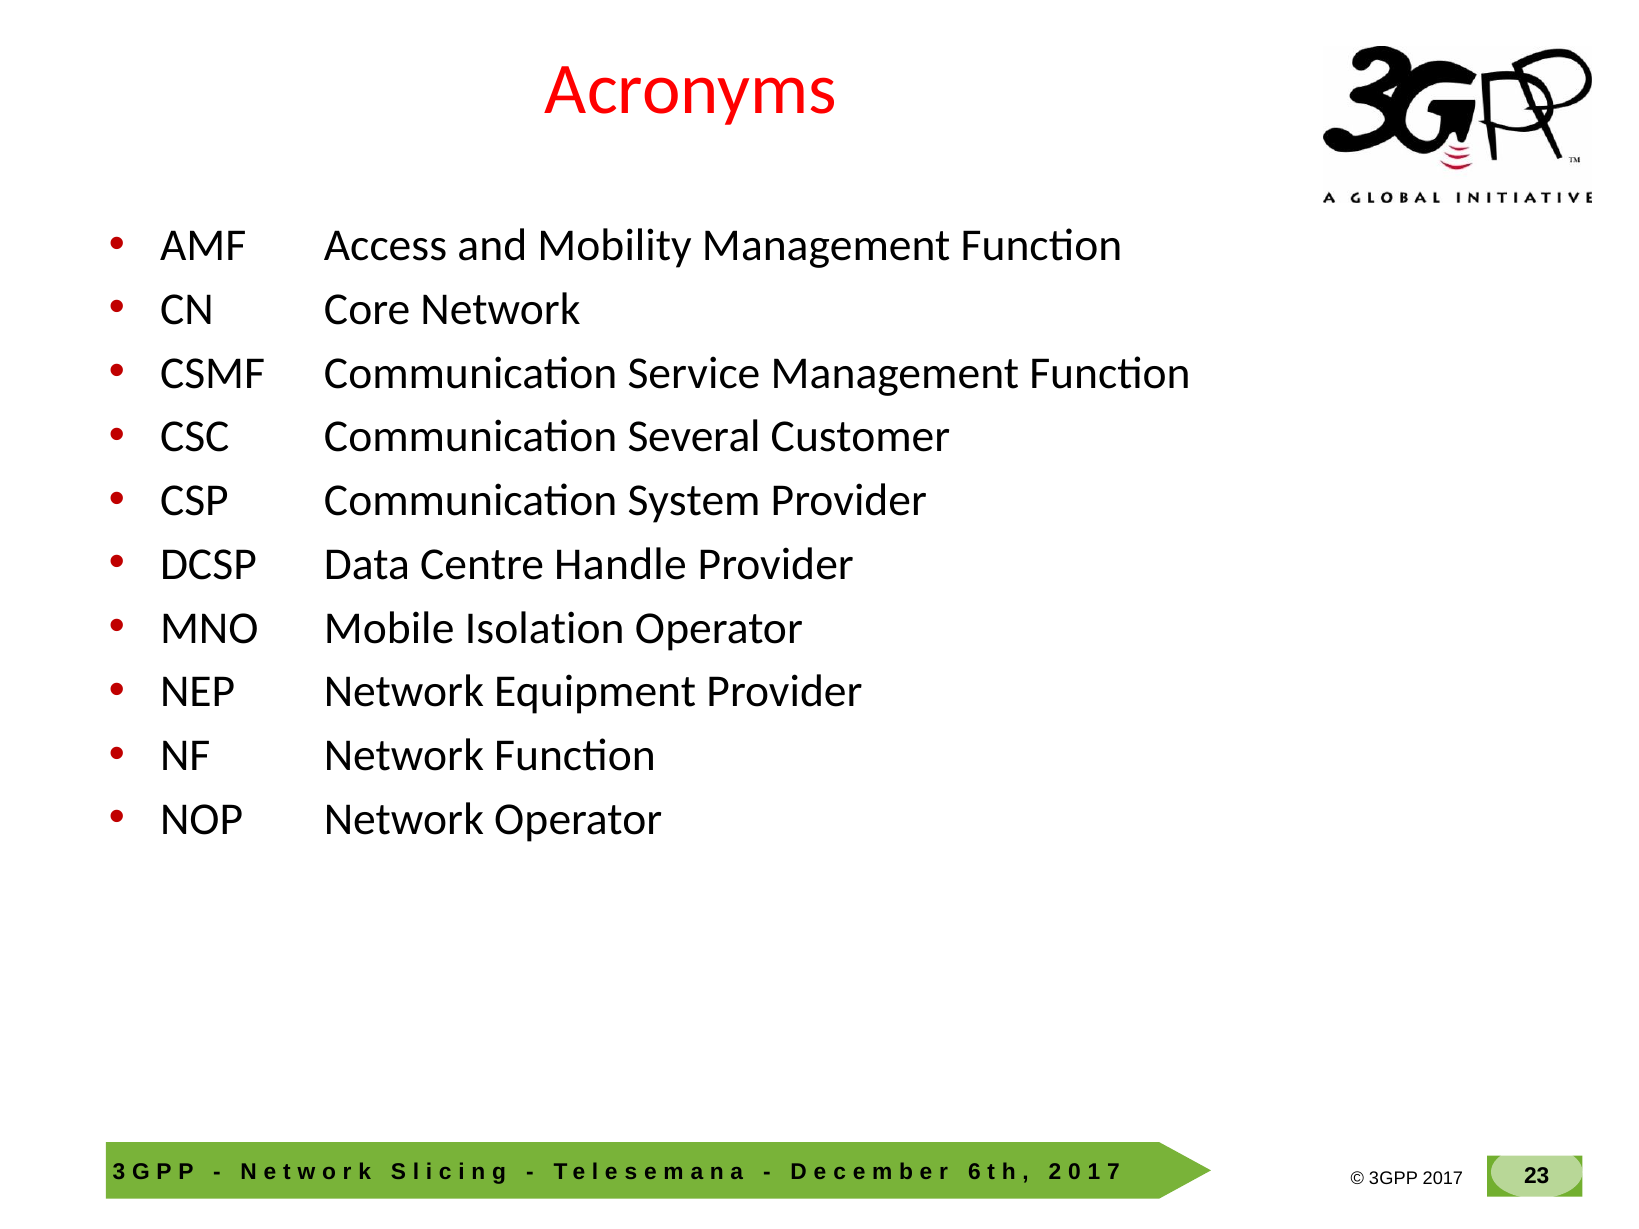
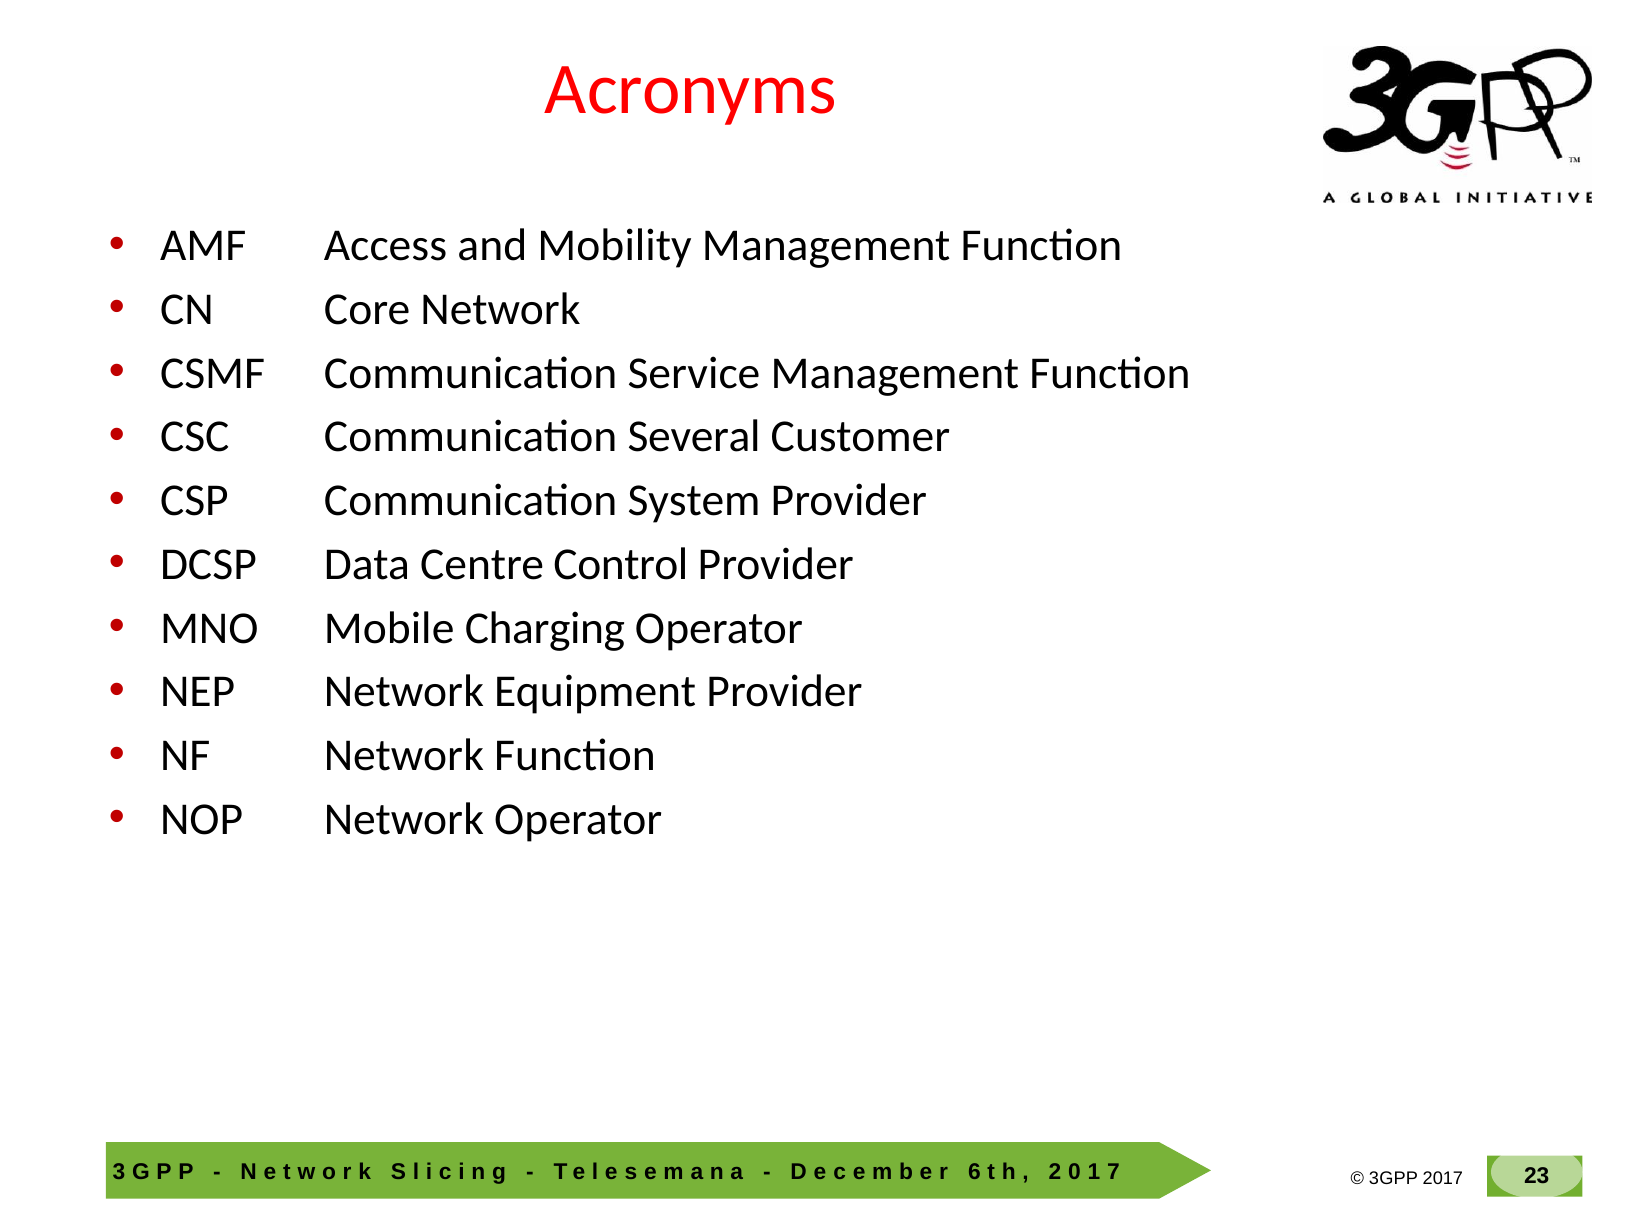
Handle: Handle -> Control (621, 565)
Isolation: Isolation -> Charging (545, 628)
